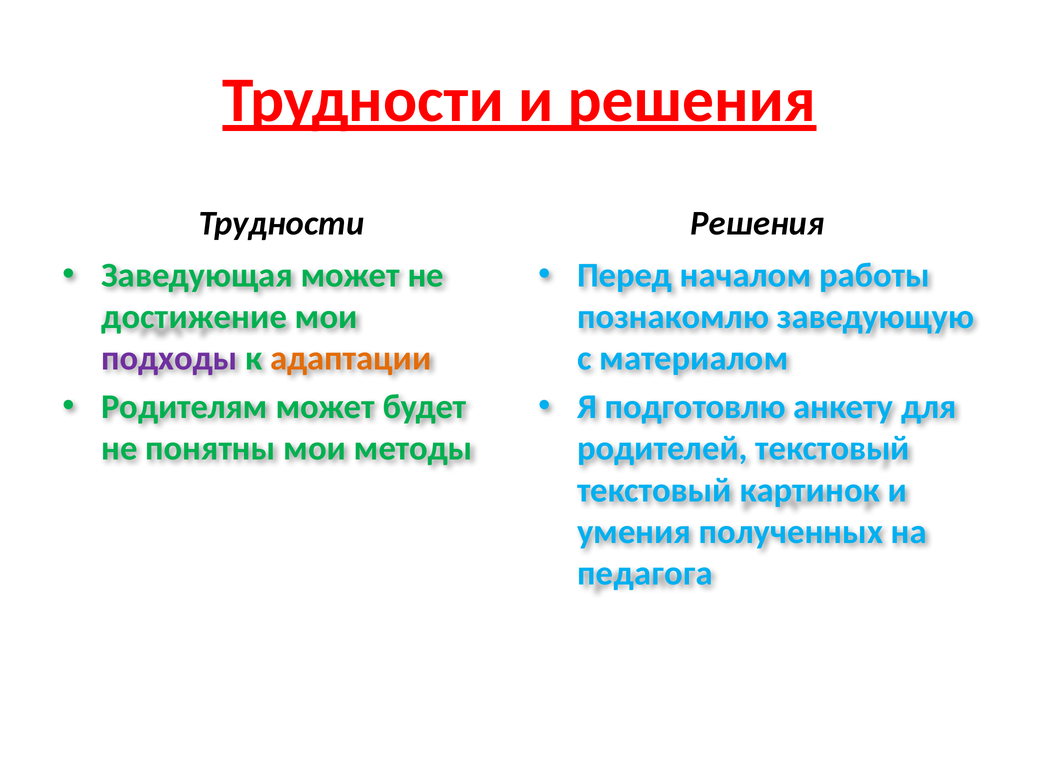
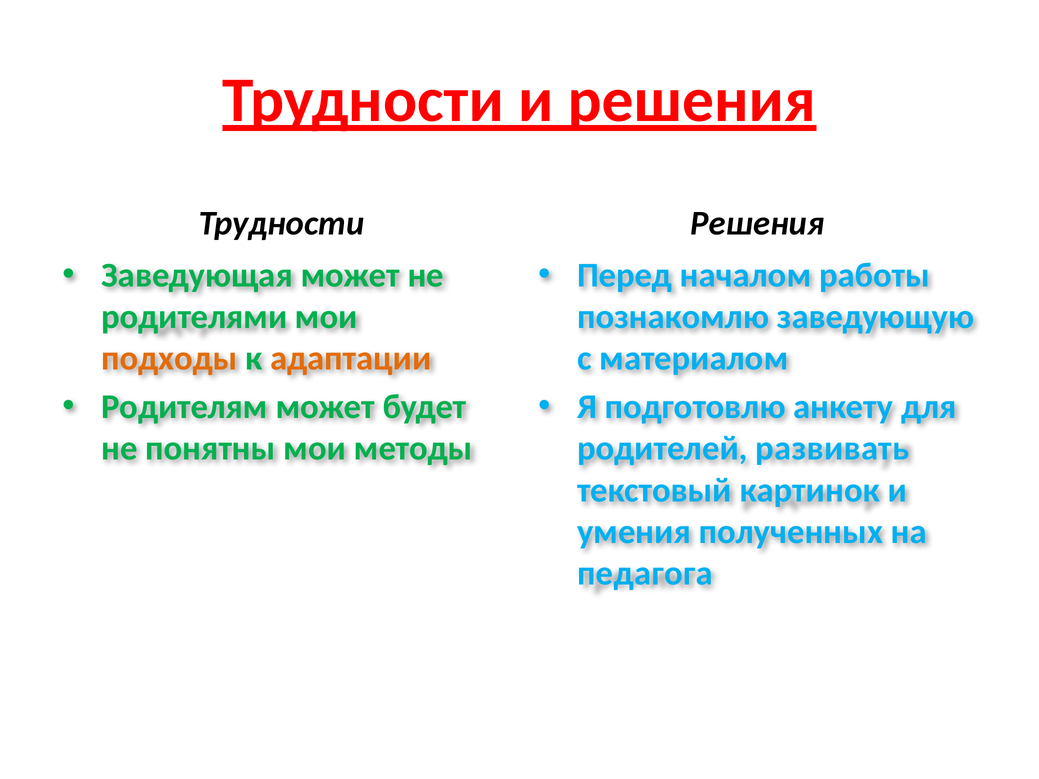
достижение: достижение -> родителями (194, 317)
подходы colour: purple -> orange (169, 359)
родителей текстовый: текстовый -> развивать (832, 449)
